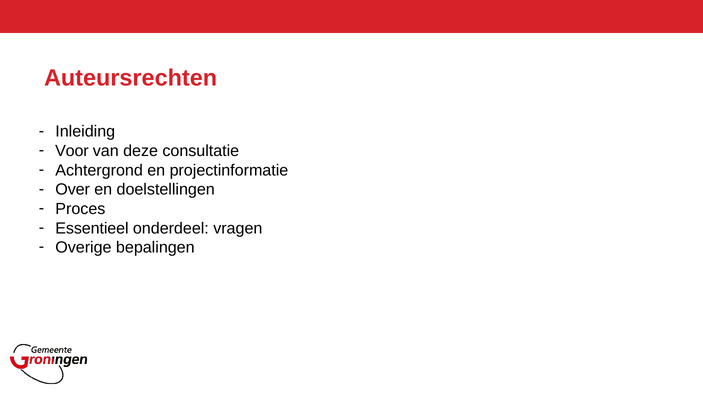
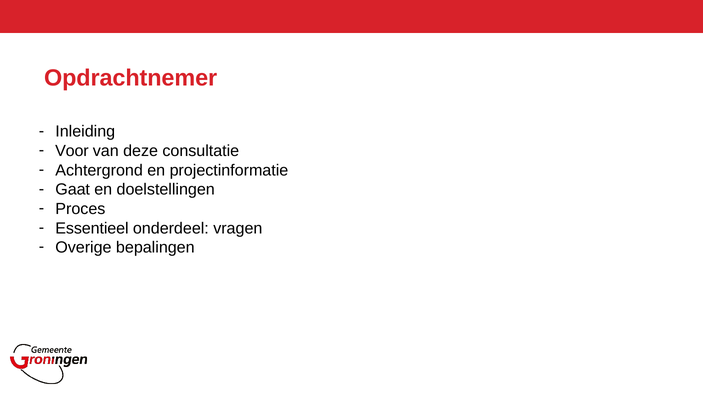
Auteursrechten: Auteursrechten -> Opdrachtnemer (131, 78)
Over: Over -> Gaat (73, 190)
